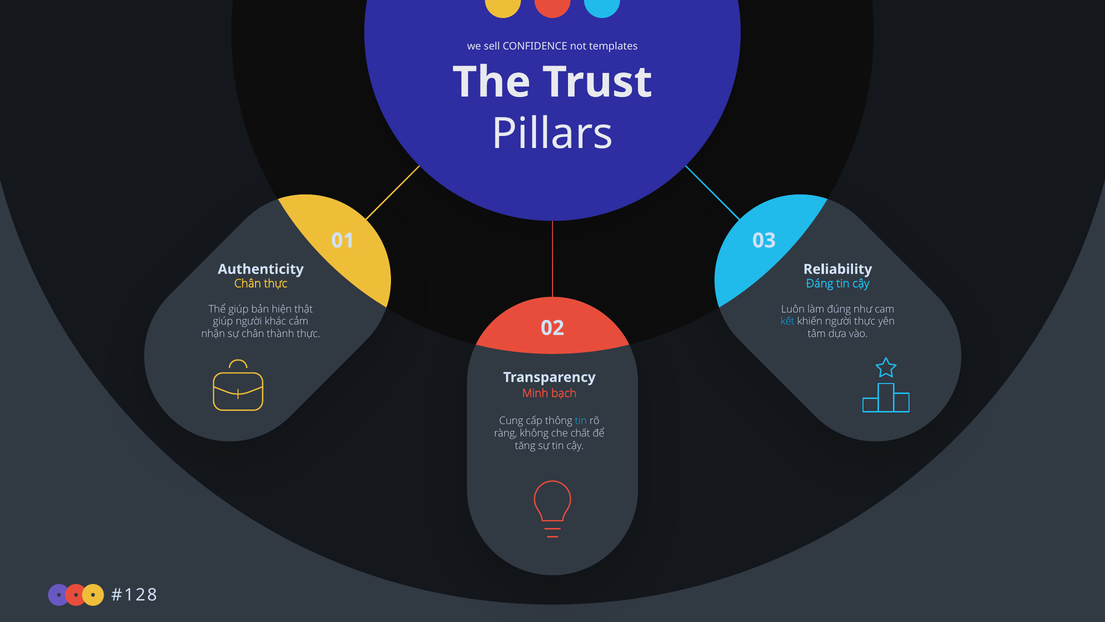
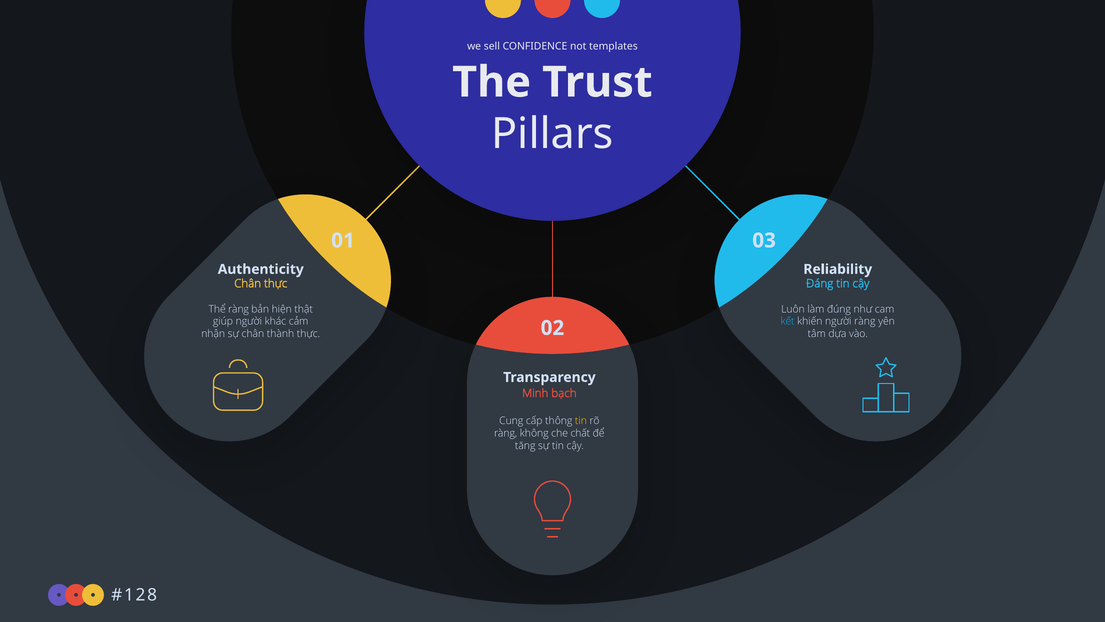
Thể giúp: giúp -> ràng (239, 309)
người thực: thực -> ràng (865, 321)
tin colour: light blue -> yellow (581, 420)
